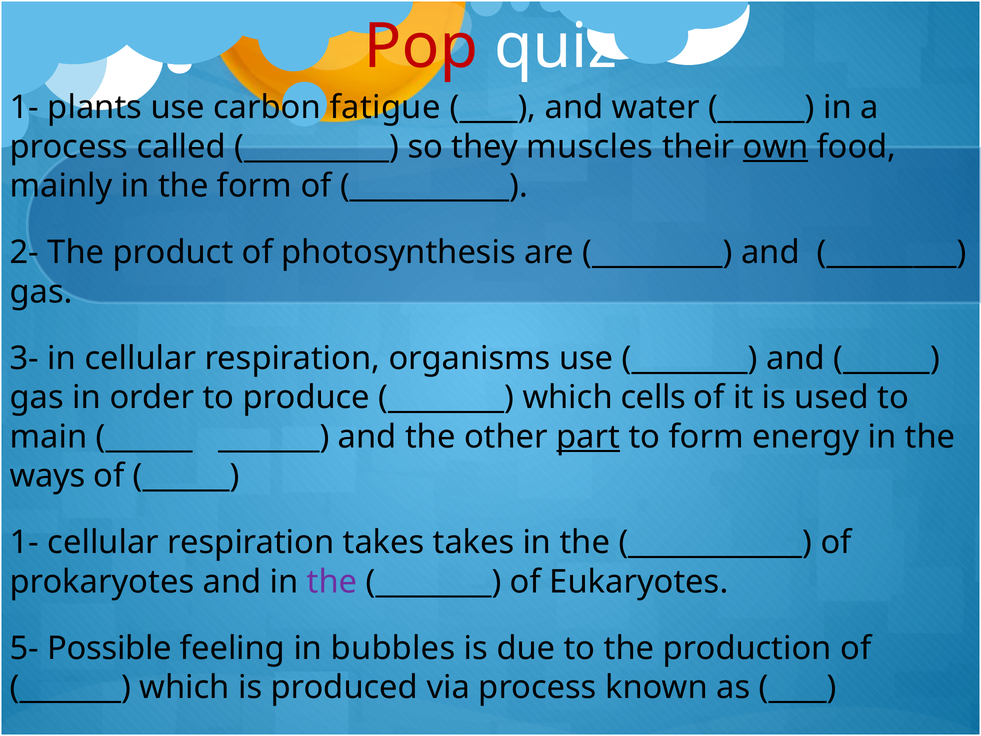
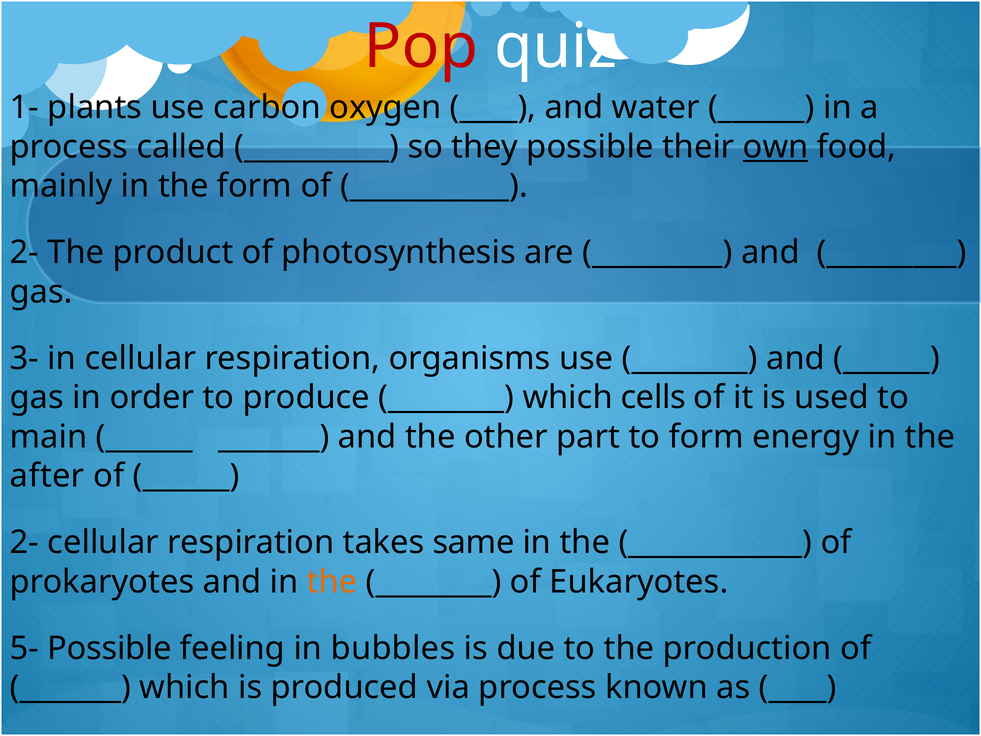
fatigue: fatigue -> oxygen (385, 107)
they muscles: muscles -> possible (590, 147)
part underline: present -> none (588, 437)
ways: ways -> after (47, 476)
1-: 1- -> 2- (24, 542)
takes takes: takes -> same (474, 542)
the colour: purple -> orange (332, 582)
